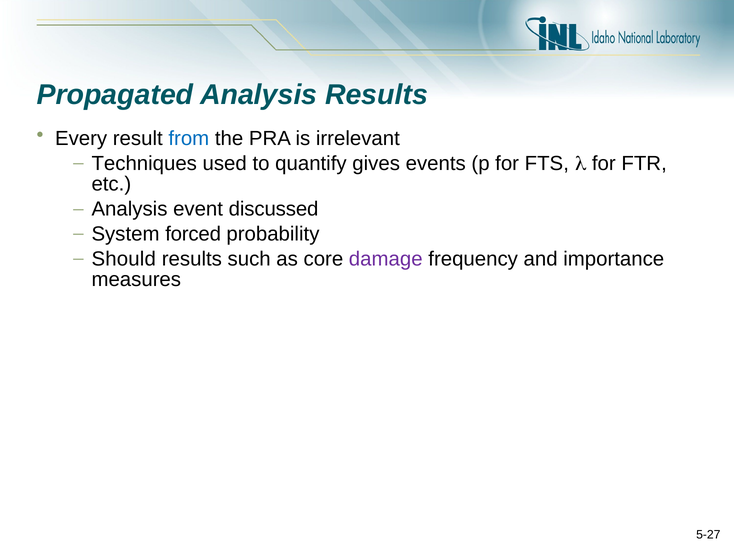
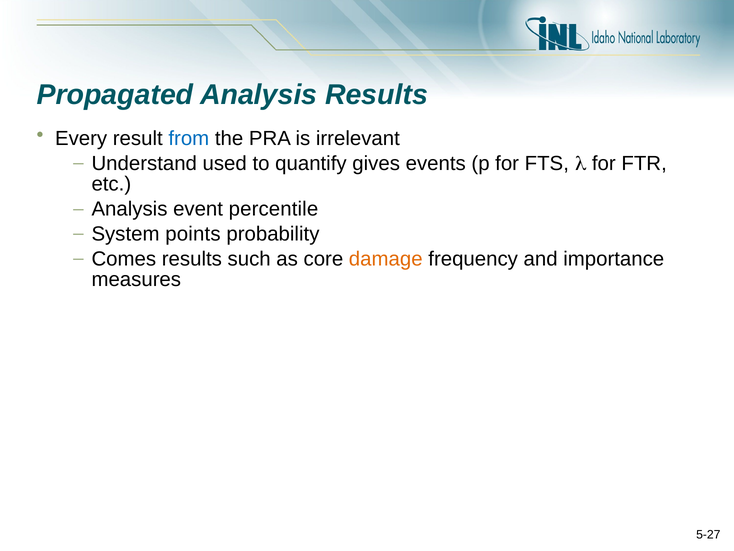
Techniques: Techniques -> Understand (144, 163)
discussed: discussed -> percentile (273, 209)
forced: forced -> points (193, 234)
Should: Should -> Comes (124, 259)
damage colour: purple -> orange (386, 259)
